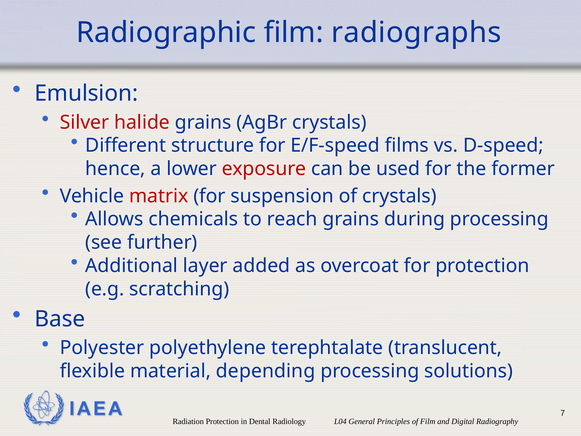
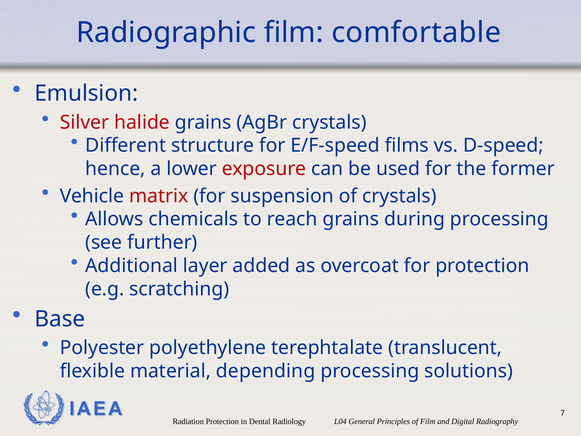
radiographs: radiographs -> comfortable (416, 32)
